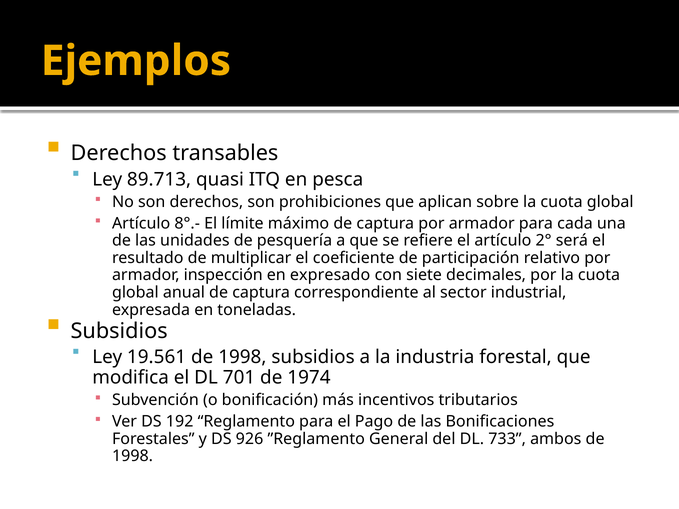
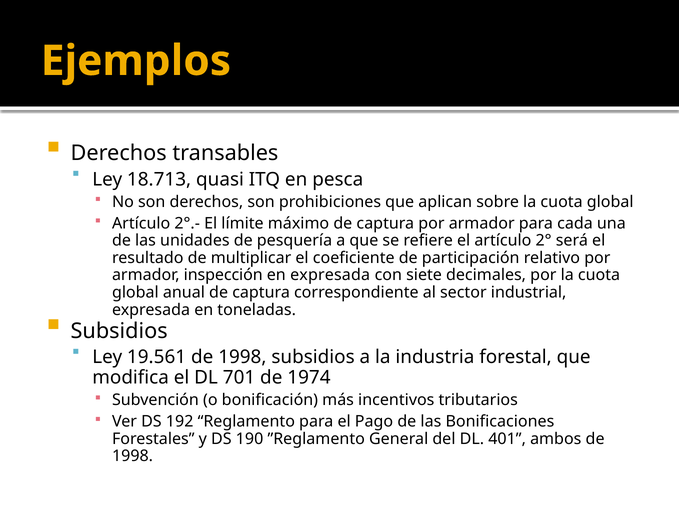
89.713: 89.713 -> 18.713 (159, 179)
8°.-: 8°.- -> 2°.- (187, 223)
en expresado: expresado -> expresada (330, 275)
926: 926 -> 190 (250, 439)
733: 733 -> 401 (507, 439)
